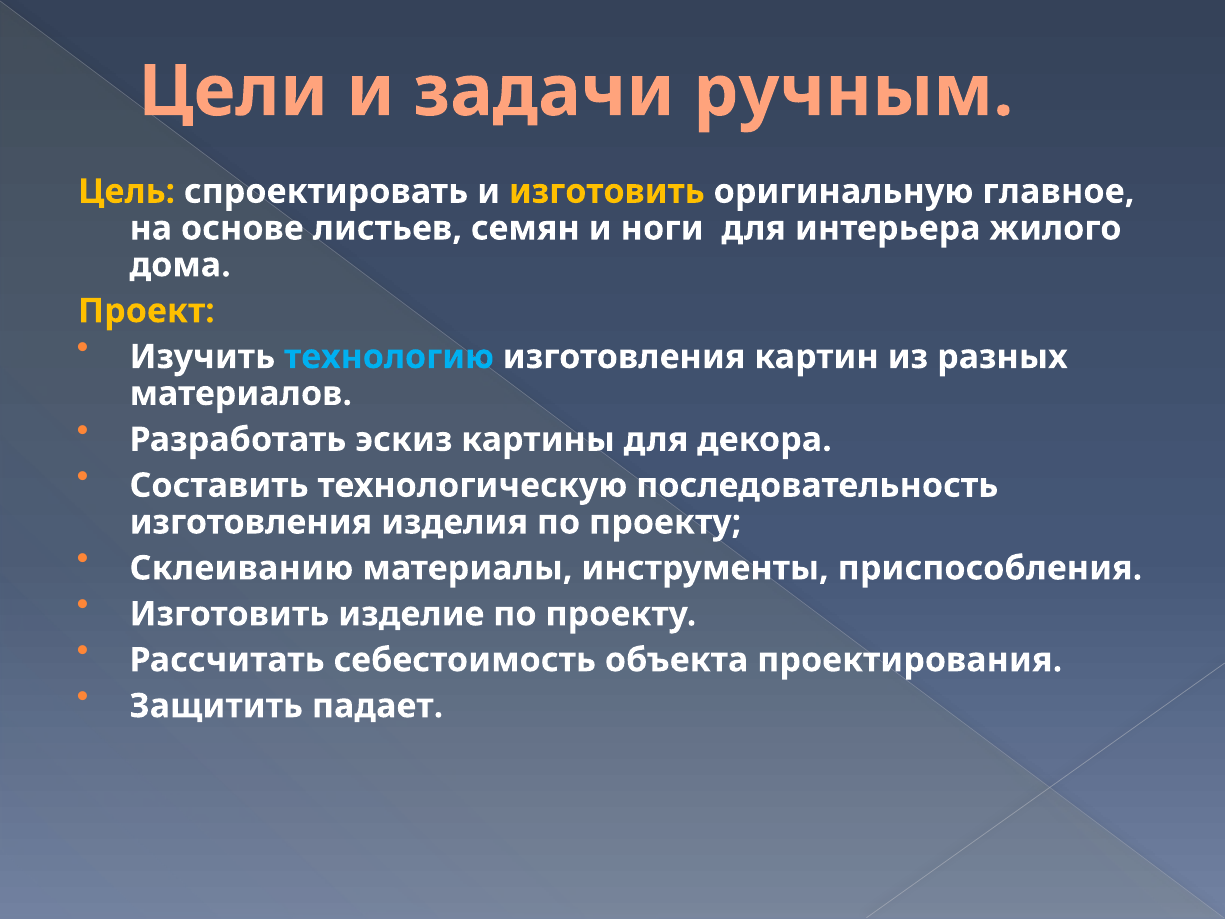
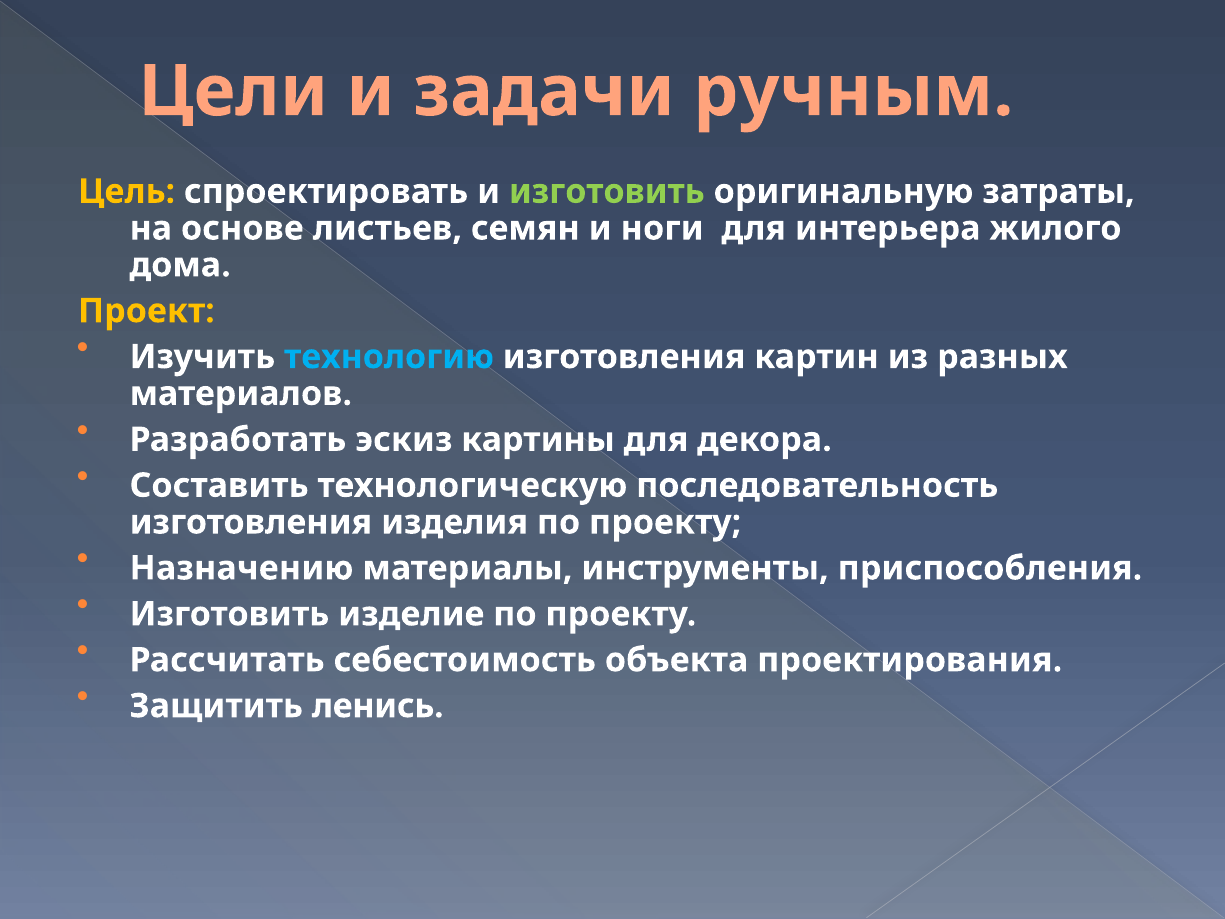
изготовить colour: yellow -> light green (607, 192)
главное: главное -> затраты (1059, 192)
Склеиванию: Склеиванию -> Назначению (241, 568)
падает: падает -> ленись (378, 706)
